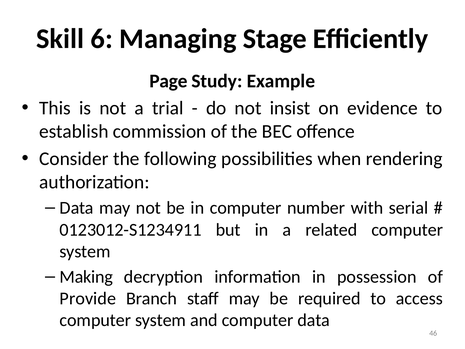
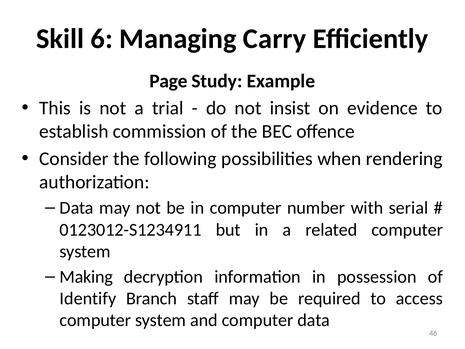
Stage: Stage -> Carry (275, 39)
Provide: Provide -> Identify (88, 298)
